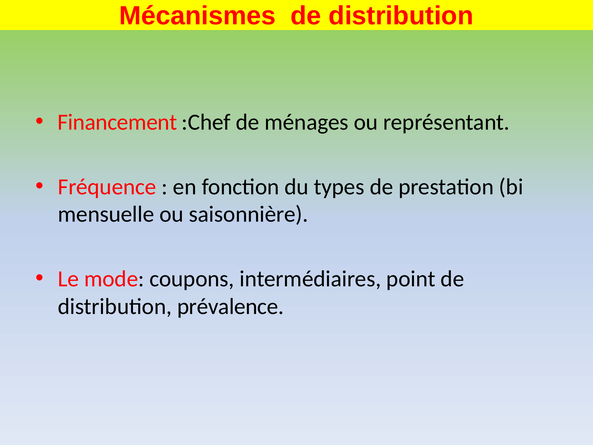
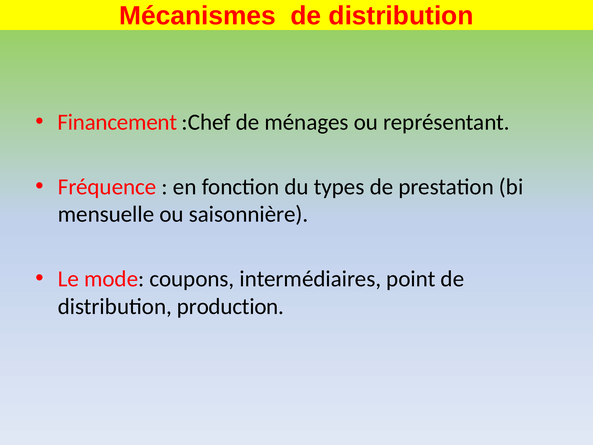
prévalence: prévalence -> production (231, 306)
